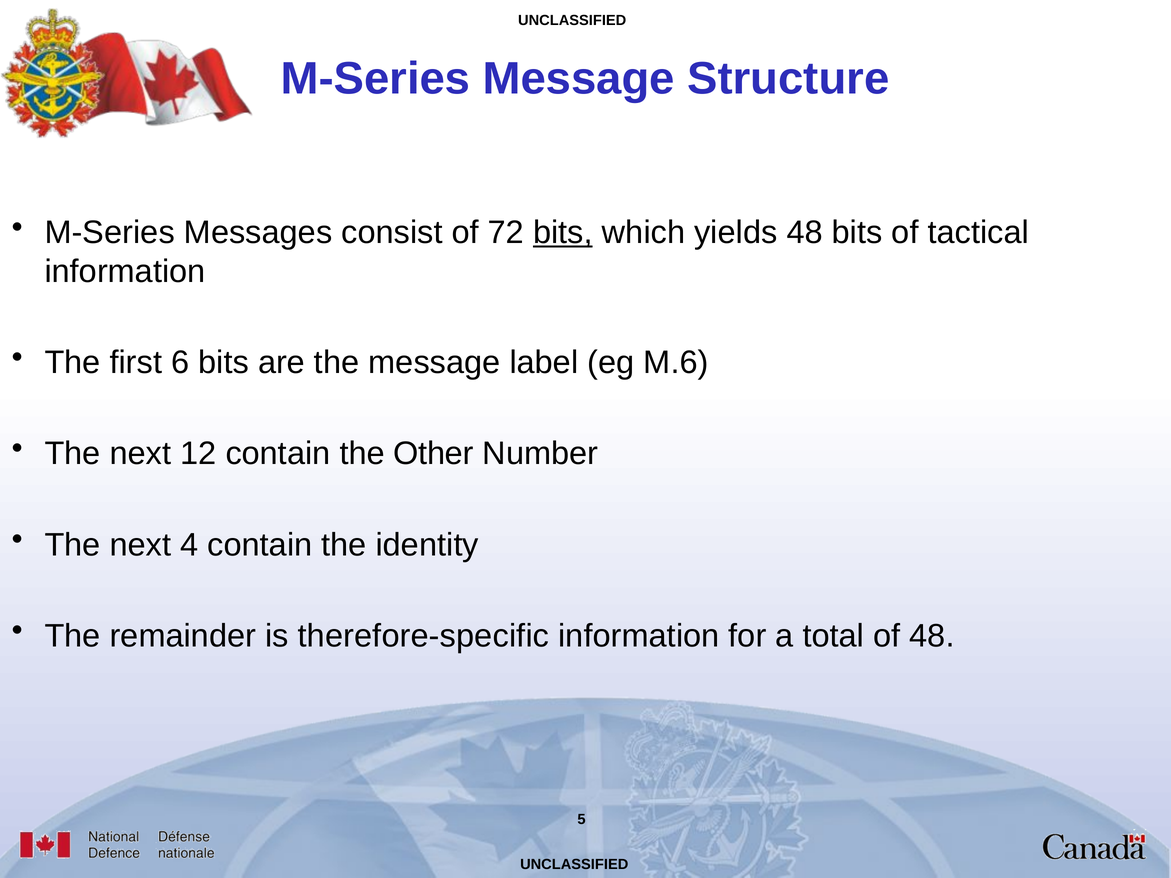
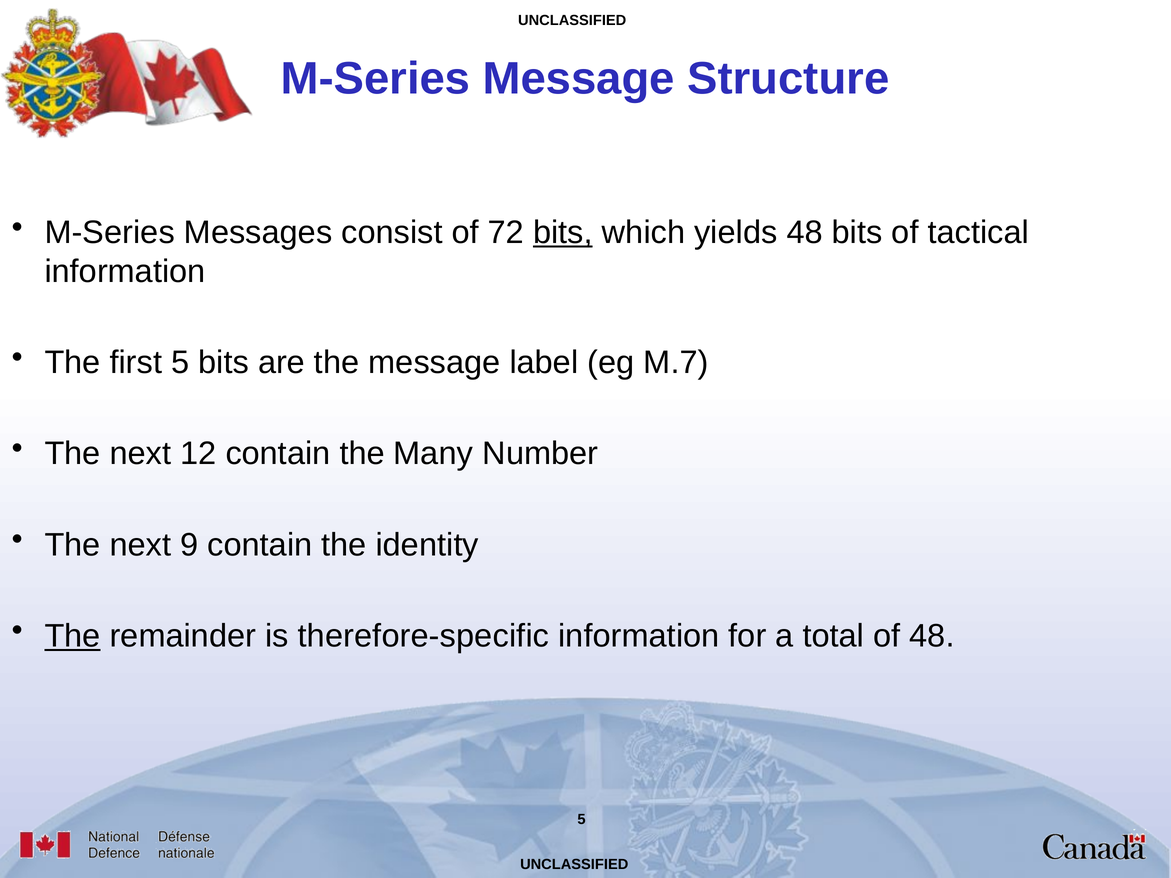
first 6: 6 -> 5 (180, 363)
M.6: M.6 -> M.7 (676, 363)
Other: Other -> Many (433, 454)
4: 4 -> 9 (189, 545)
The underline: none -> present (73, 636)
